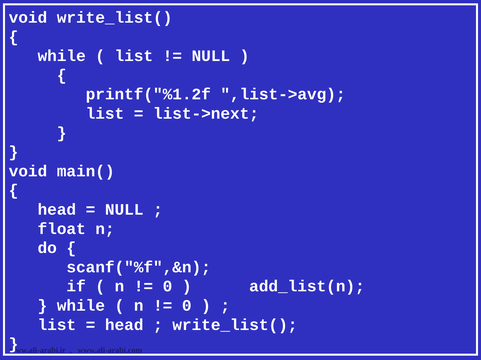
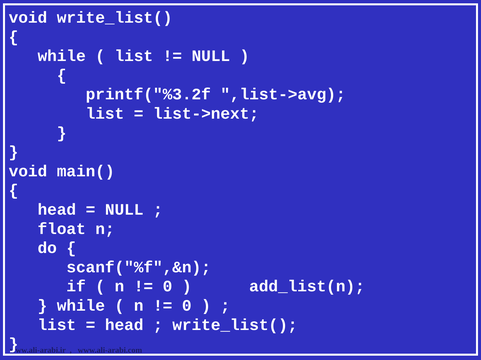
printf("%1.2f: printf("%1.2f -> printf("%3.2f (148, 95)
